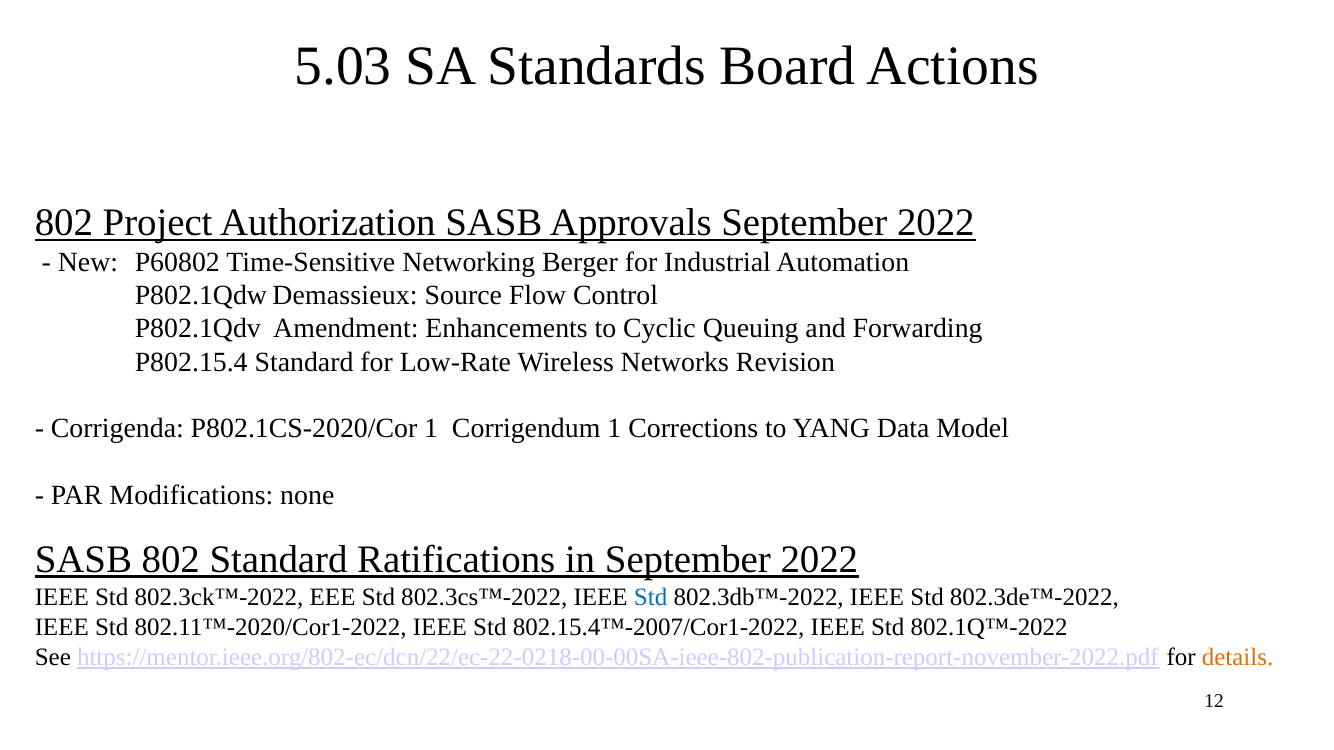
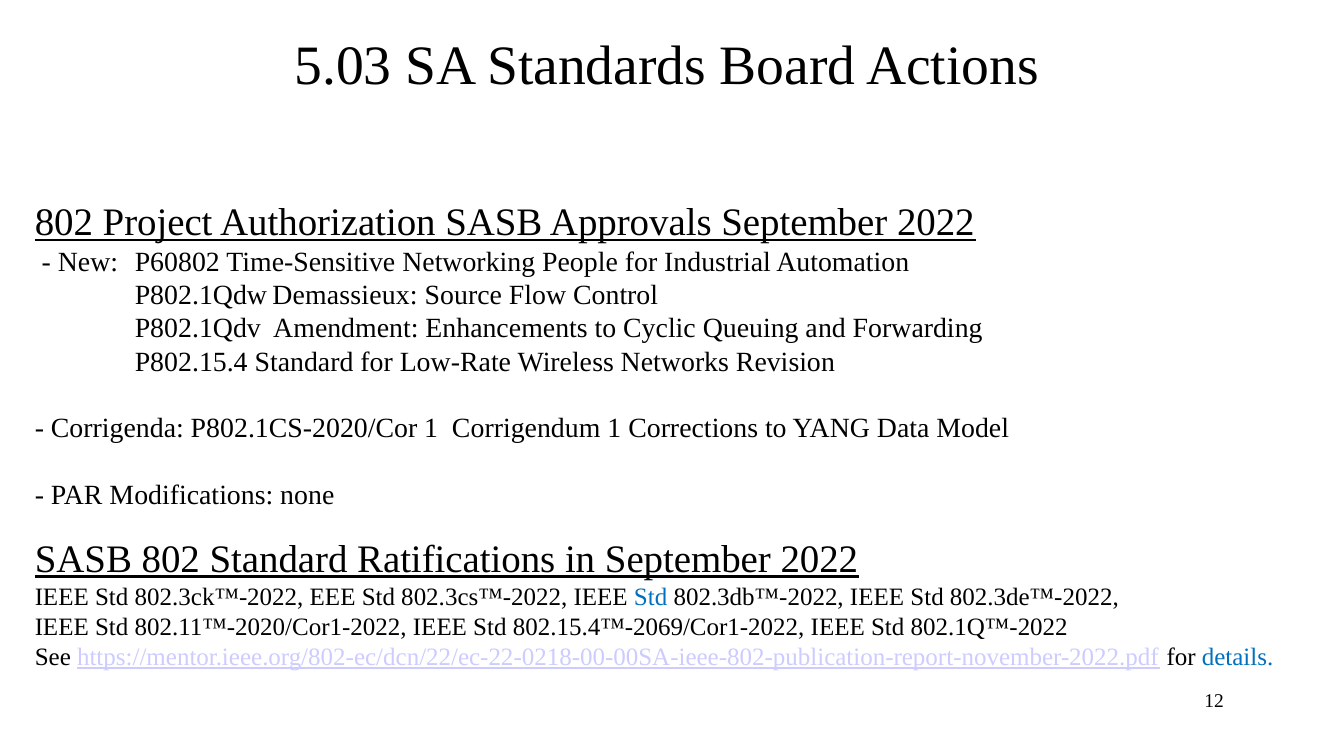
Berger: Berger -> People (580, 262)
802.15.4™-2007/Cor1-2022: 802.15.4™-2007/Cor1-2022 -> 802.15.4™-2069/Cor1-2022 (659, 627)
details colour: orange -> blue (1238, 657)
